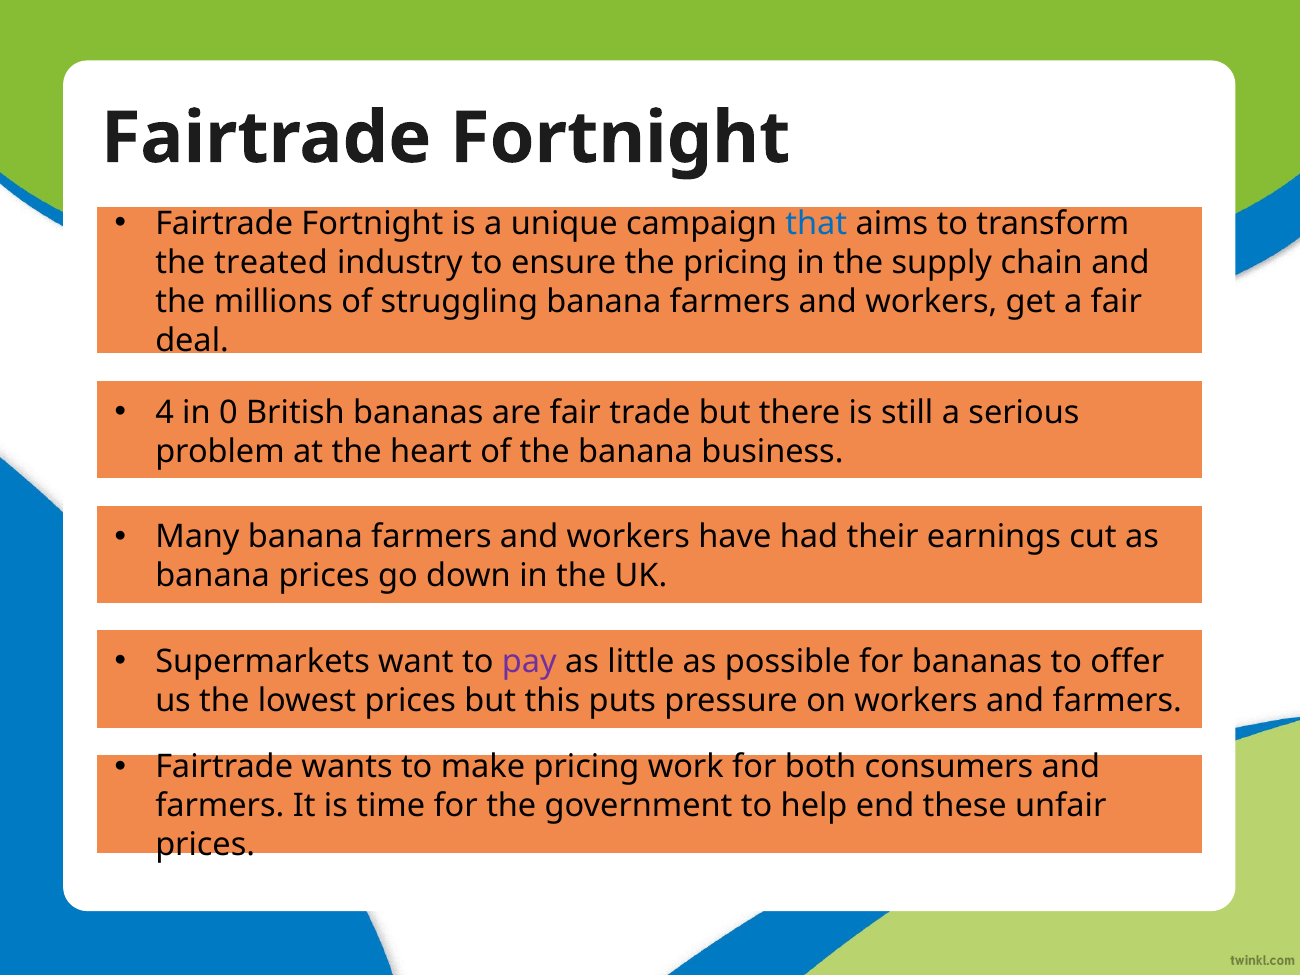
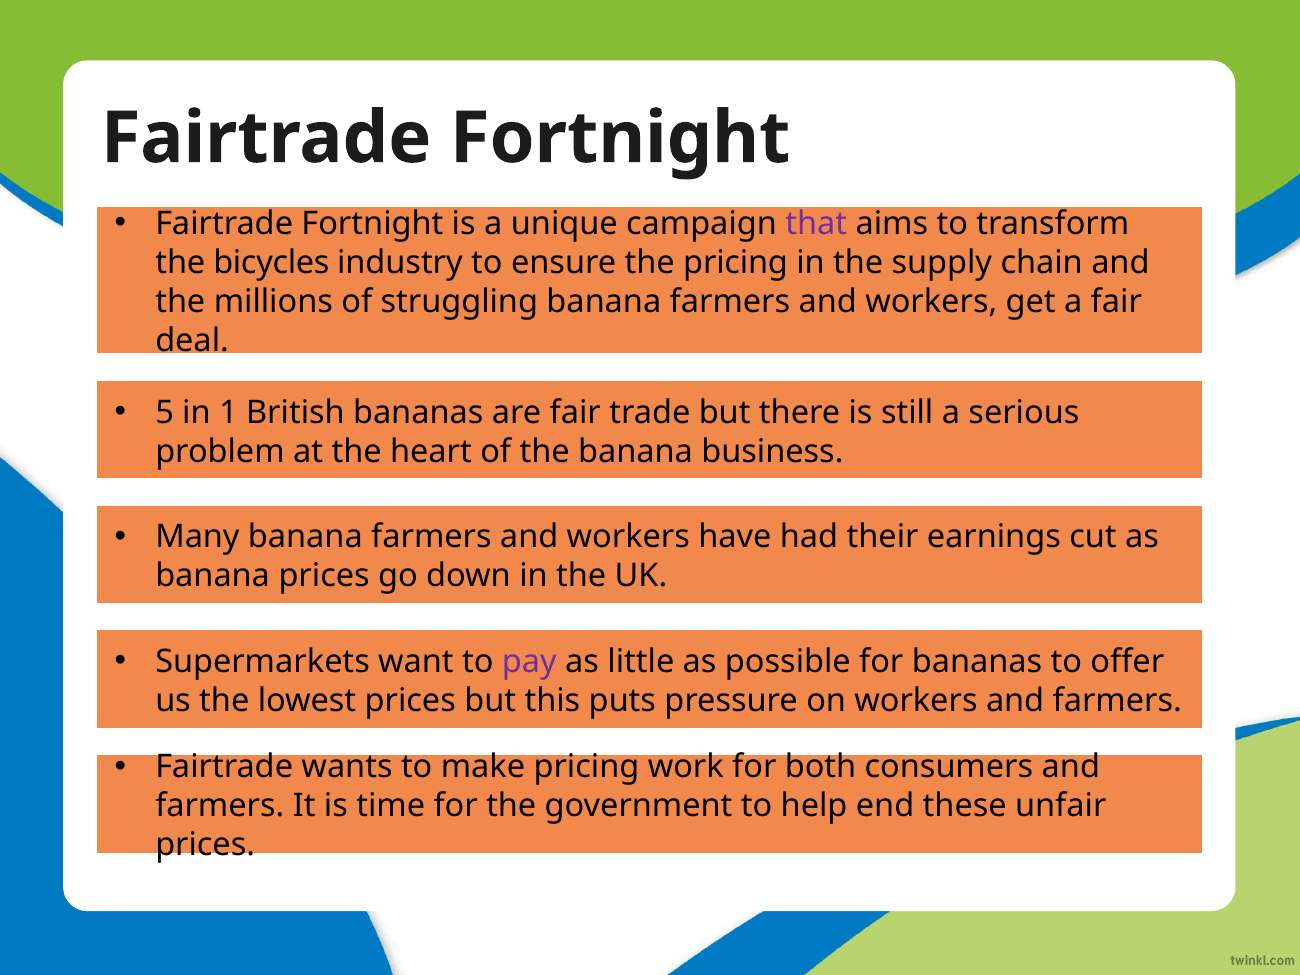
that colour: blue -> purple (816, 224)
treated: treated -> bicycles (271, 263)
4: 4 -> 5 (165, 412)
0: 0 -> 1 (228, 412)
